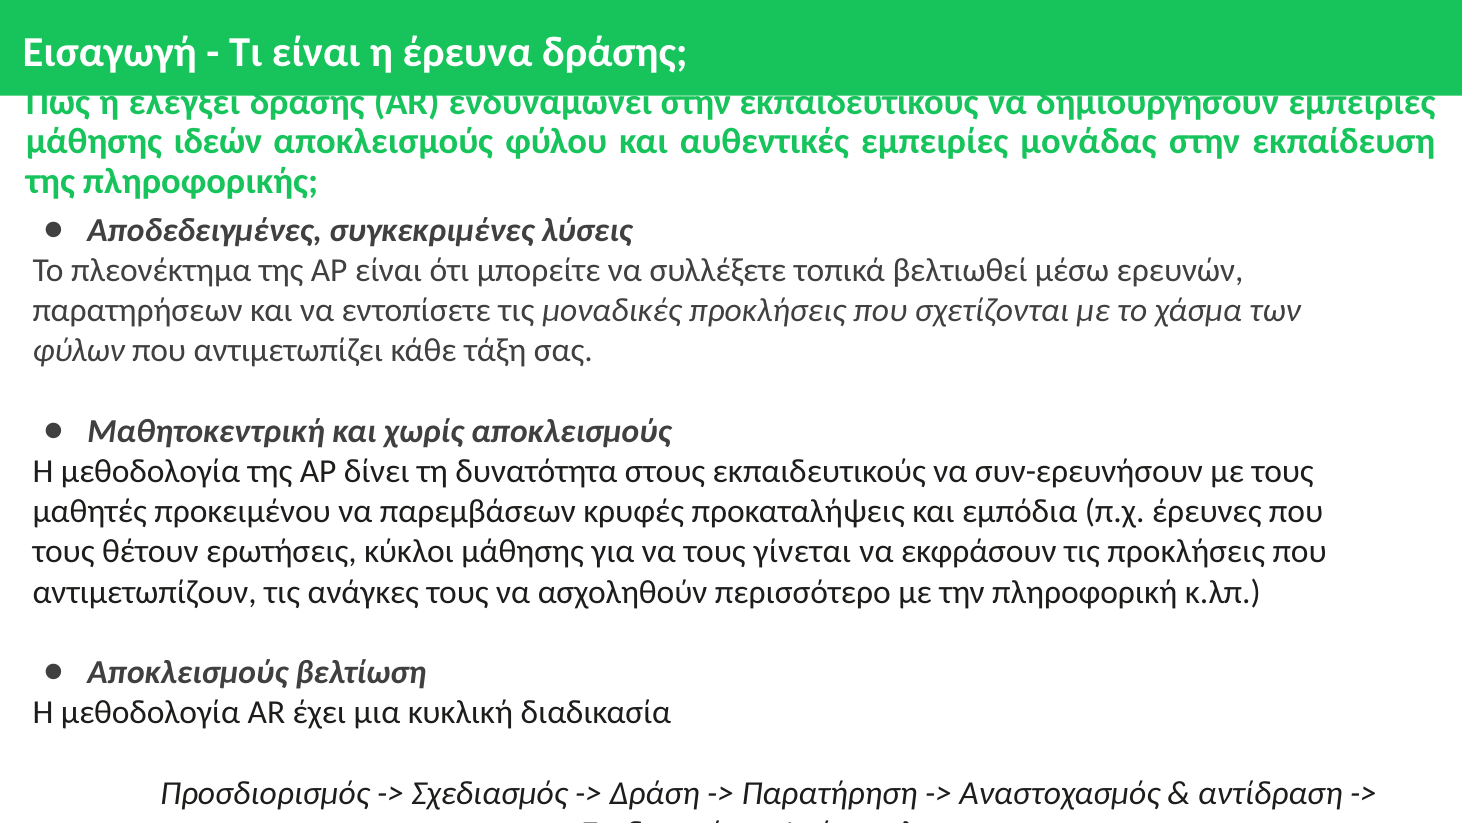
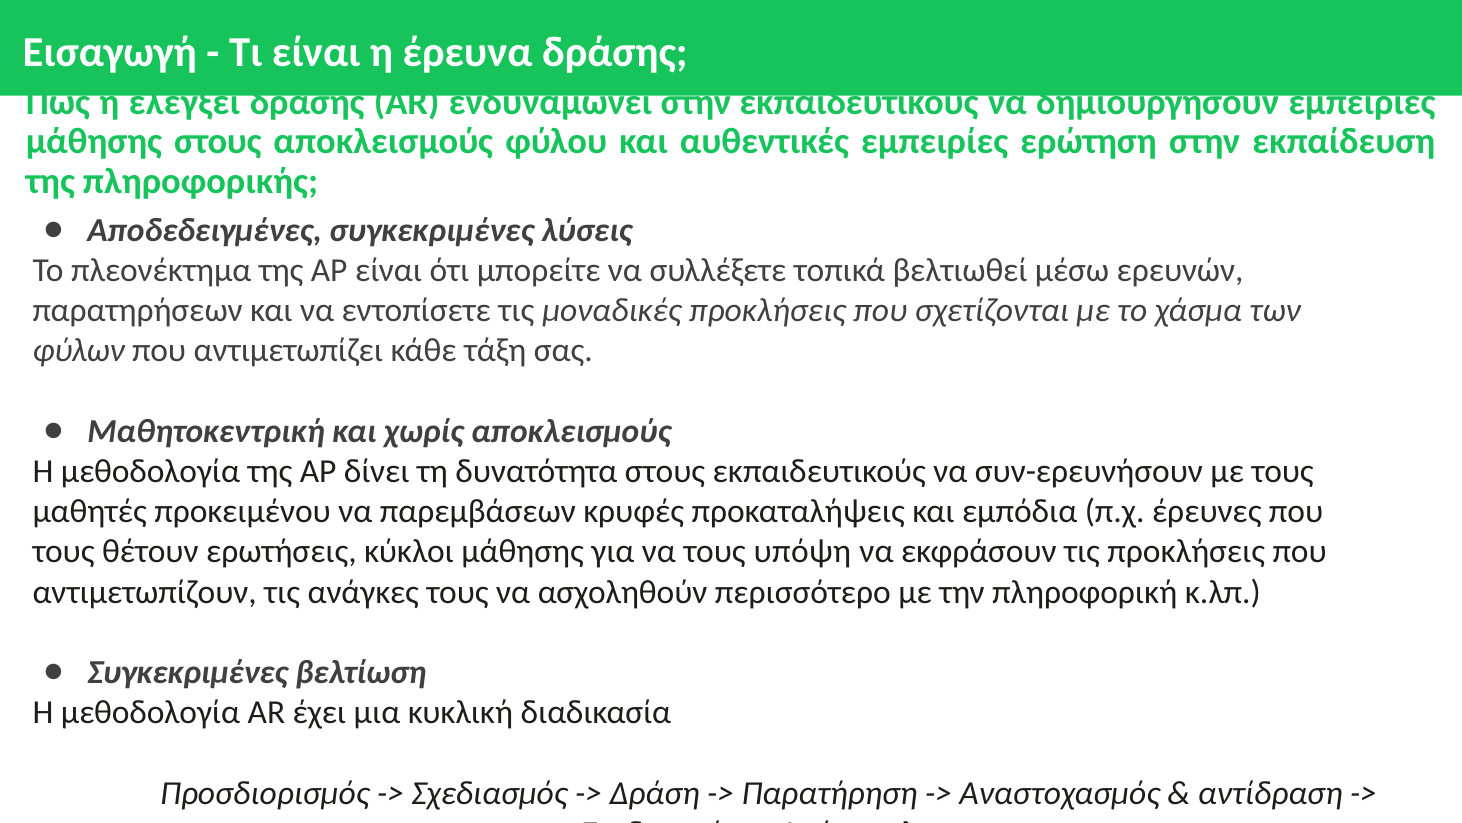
μάθησης ιδεών: ιδεών -> στους (218, 142)
μονάδας: μονάδας -> ερώτηση (1089, 142)
γίνεται: γίνεται -> υπόψη (802, 551)
Αποκλεισμούς: Αποκλεισμούς -> Συγκεκριμένες (188, 672)
